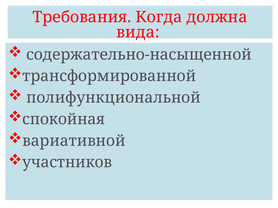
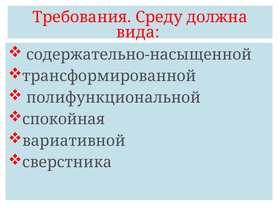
Когда: Когда -> Среду (159, 17)
участников: участников -> сверстника (67, 163)
